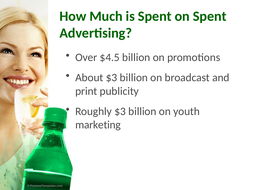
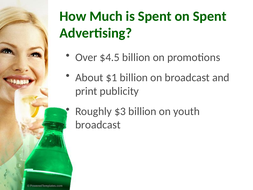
About $3: $3 -> $1 (112, 77)
marketing: marketing -> broadcast (98, 125)
